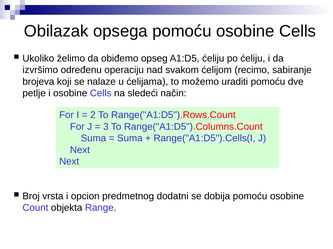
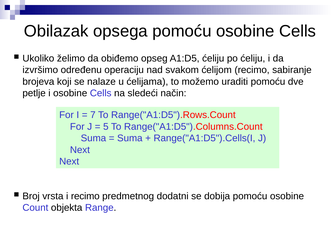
2: 2 -> 7 (93, 115)
3: 3 -> 5 (106, 127)
i opcion: opcion -> recimo (85, 197)
